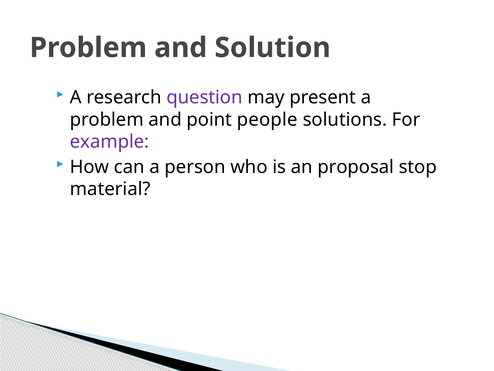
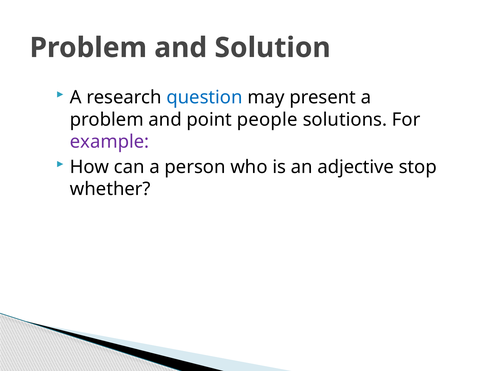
question colour: purple -> blue (205, 97)
proposal: proposal -> adjective (356, 167)
material: material -> whether (110, 189)
